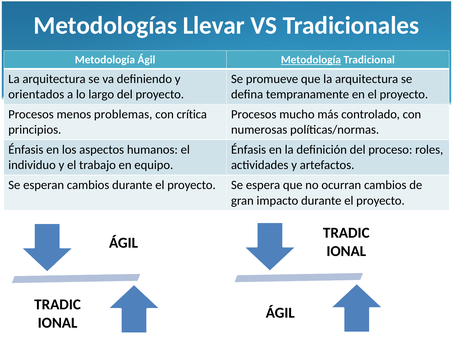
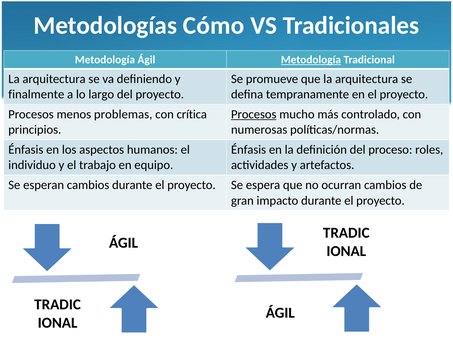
Llevar: Llevar -> Cómo (214, 26)
orientados: orientados -> finalmente (36, 94)
Procesos underline: none -> present (254, 114)
